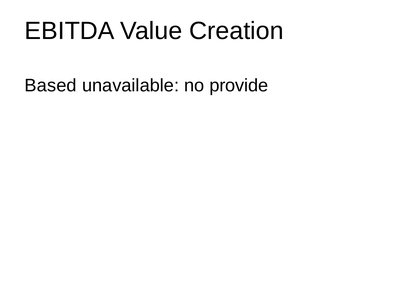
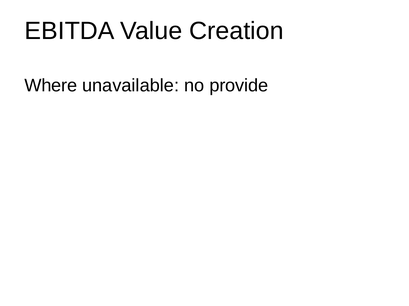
Based: Based -> Where (51, 86)
